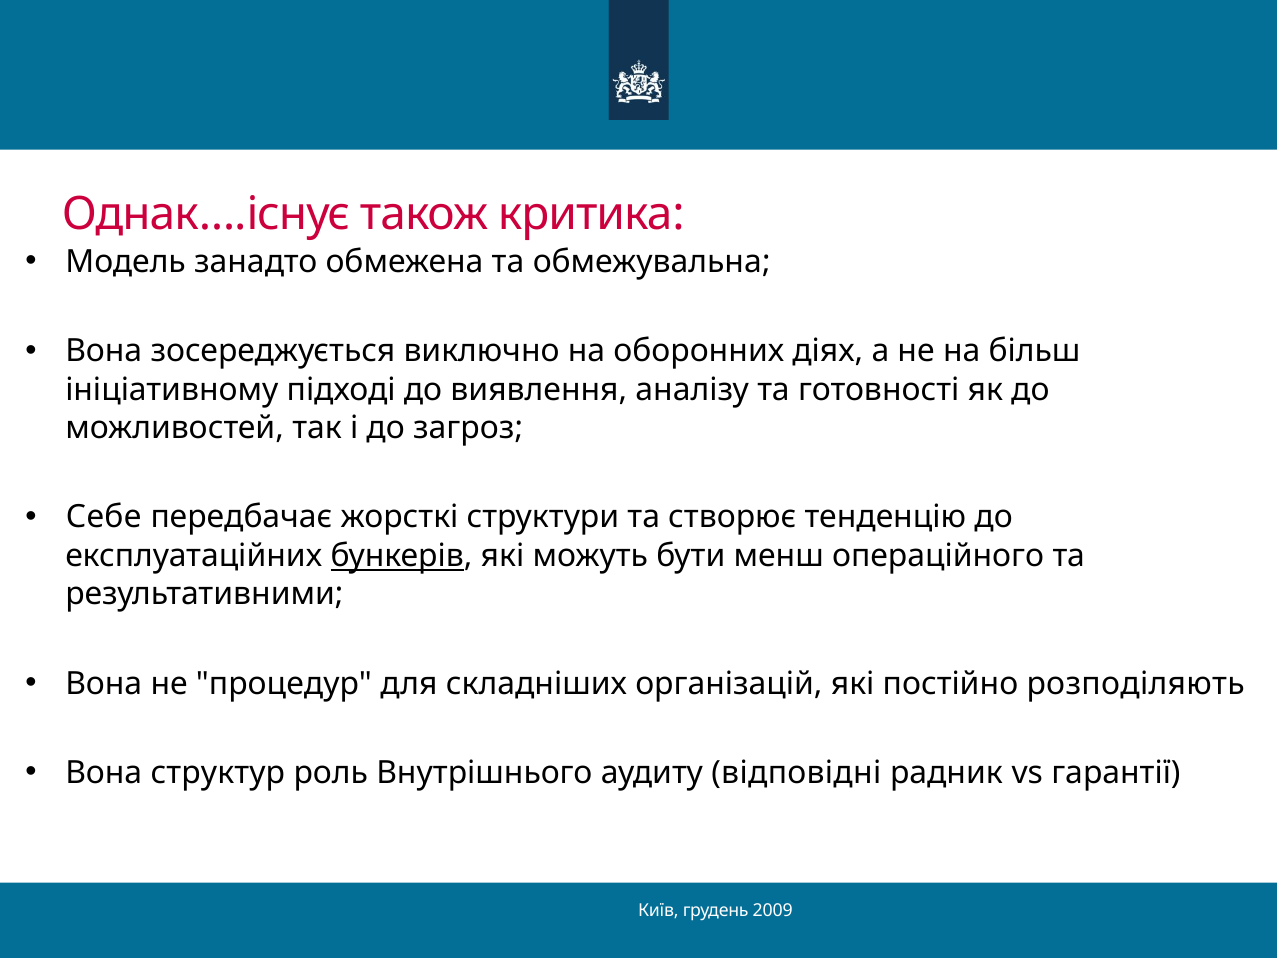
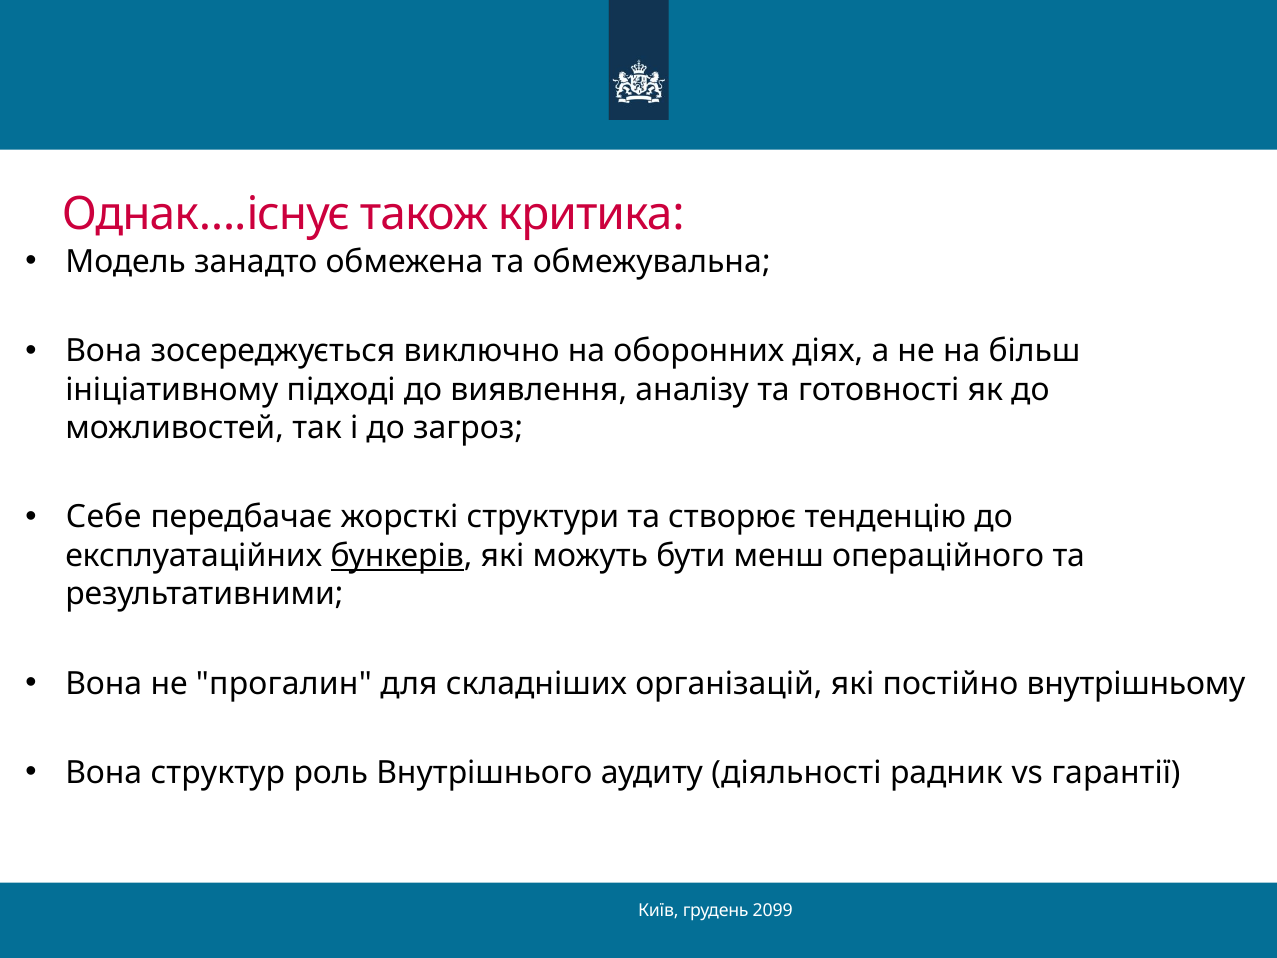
процедур: процедур -> прогалин (284, 683)
розподіляють: розподіляють -> внутрішньому (1136, 683)
відповідні: відповідні -> діяльності (796, 773)
2009: 2009 -> 2099 (773, 910)
